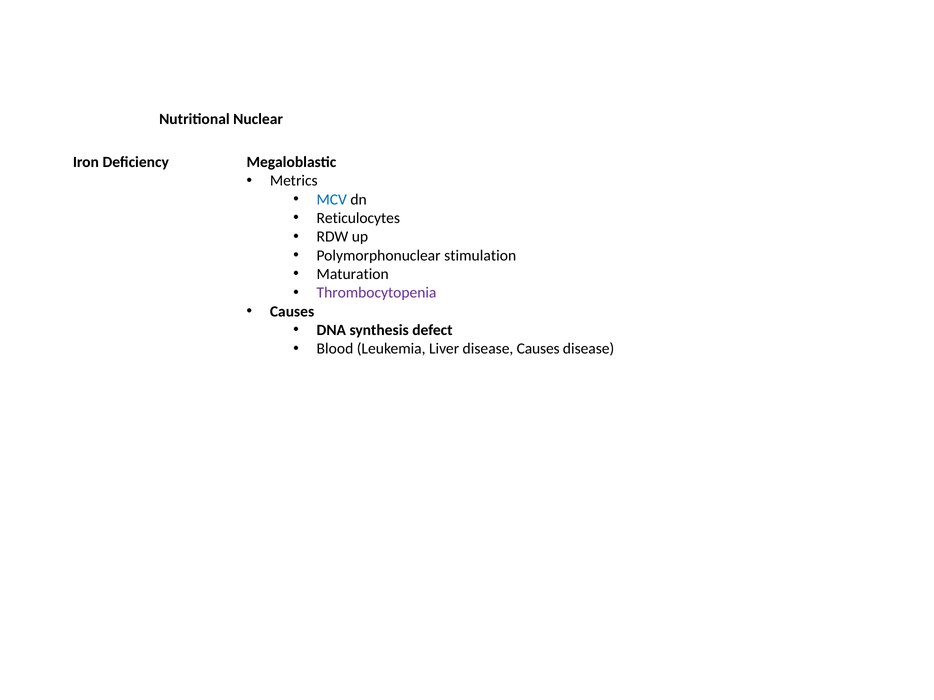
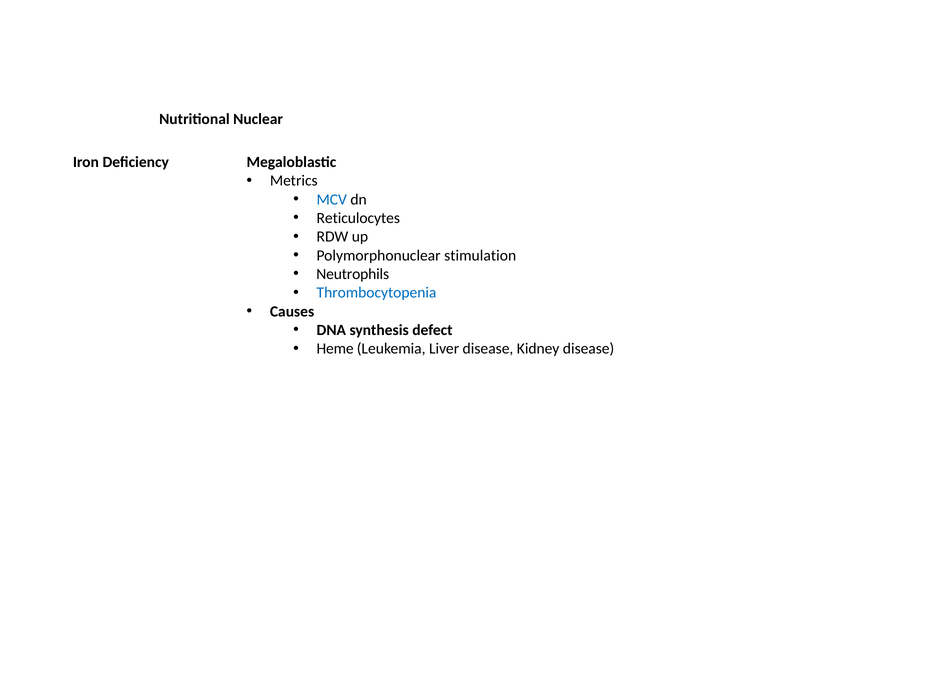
Maturation: Maturation -> Neutrophils (353, 274)
Thrombocytopenia colour: purple -> blue (376, 293)
Blood: Blood -> Heme (335, 349)
disease Causes: Causes -> Kidney (538, 349)
